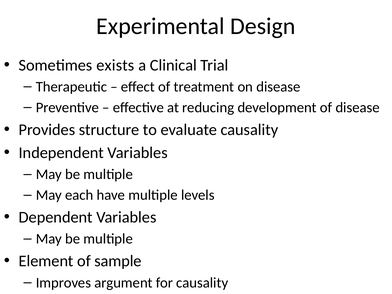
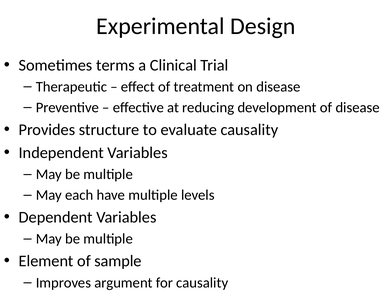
exists: exists -> terms (115, 65)
